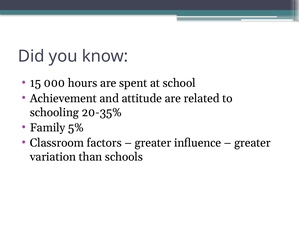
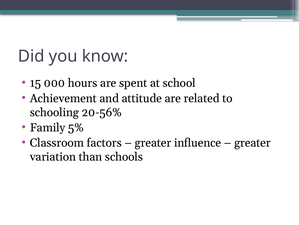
20-35%: 20-35% -> 20-56% (102, 112)
